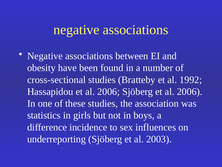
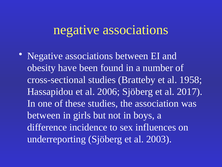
1992: 1992 -> 1958 (191, 80)
Sjöberg et al 2006: 2006 -> 2017 (190, 91)
statistics: statistics -> between (44, 115)
